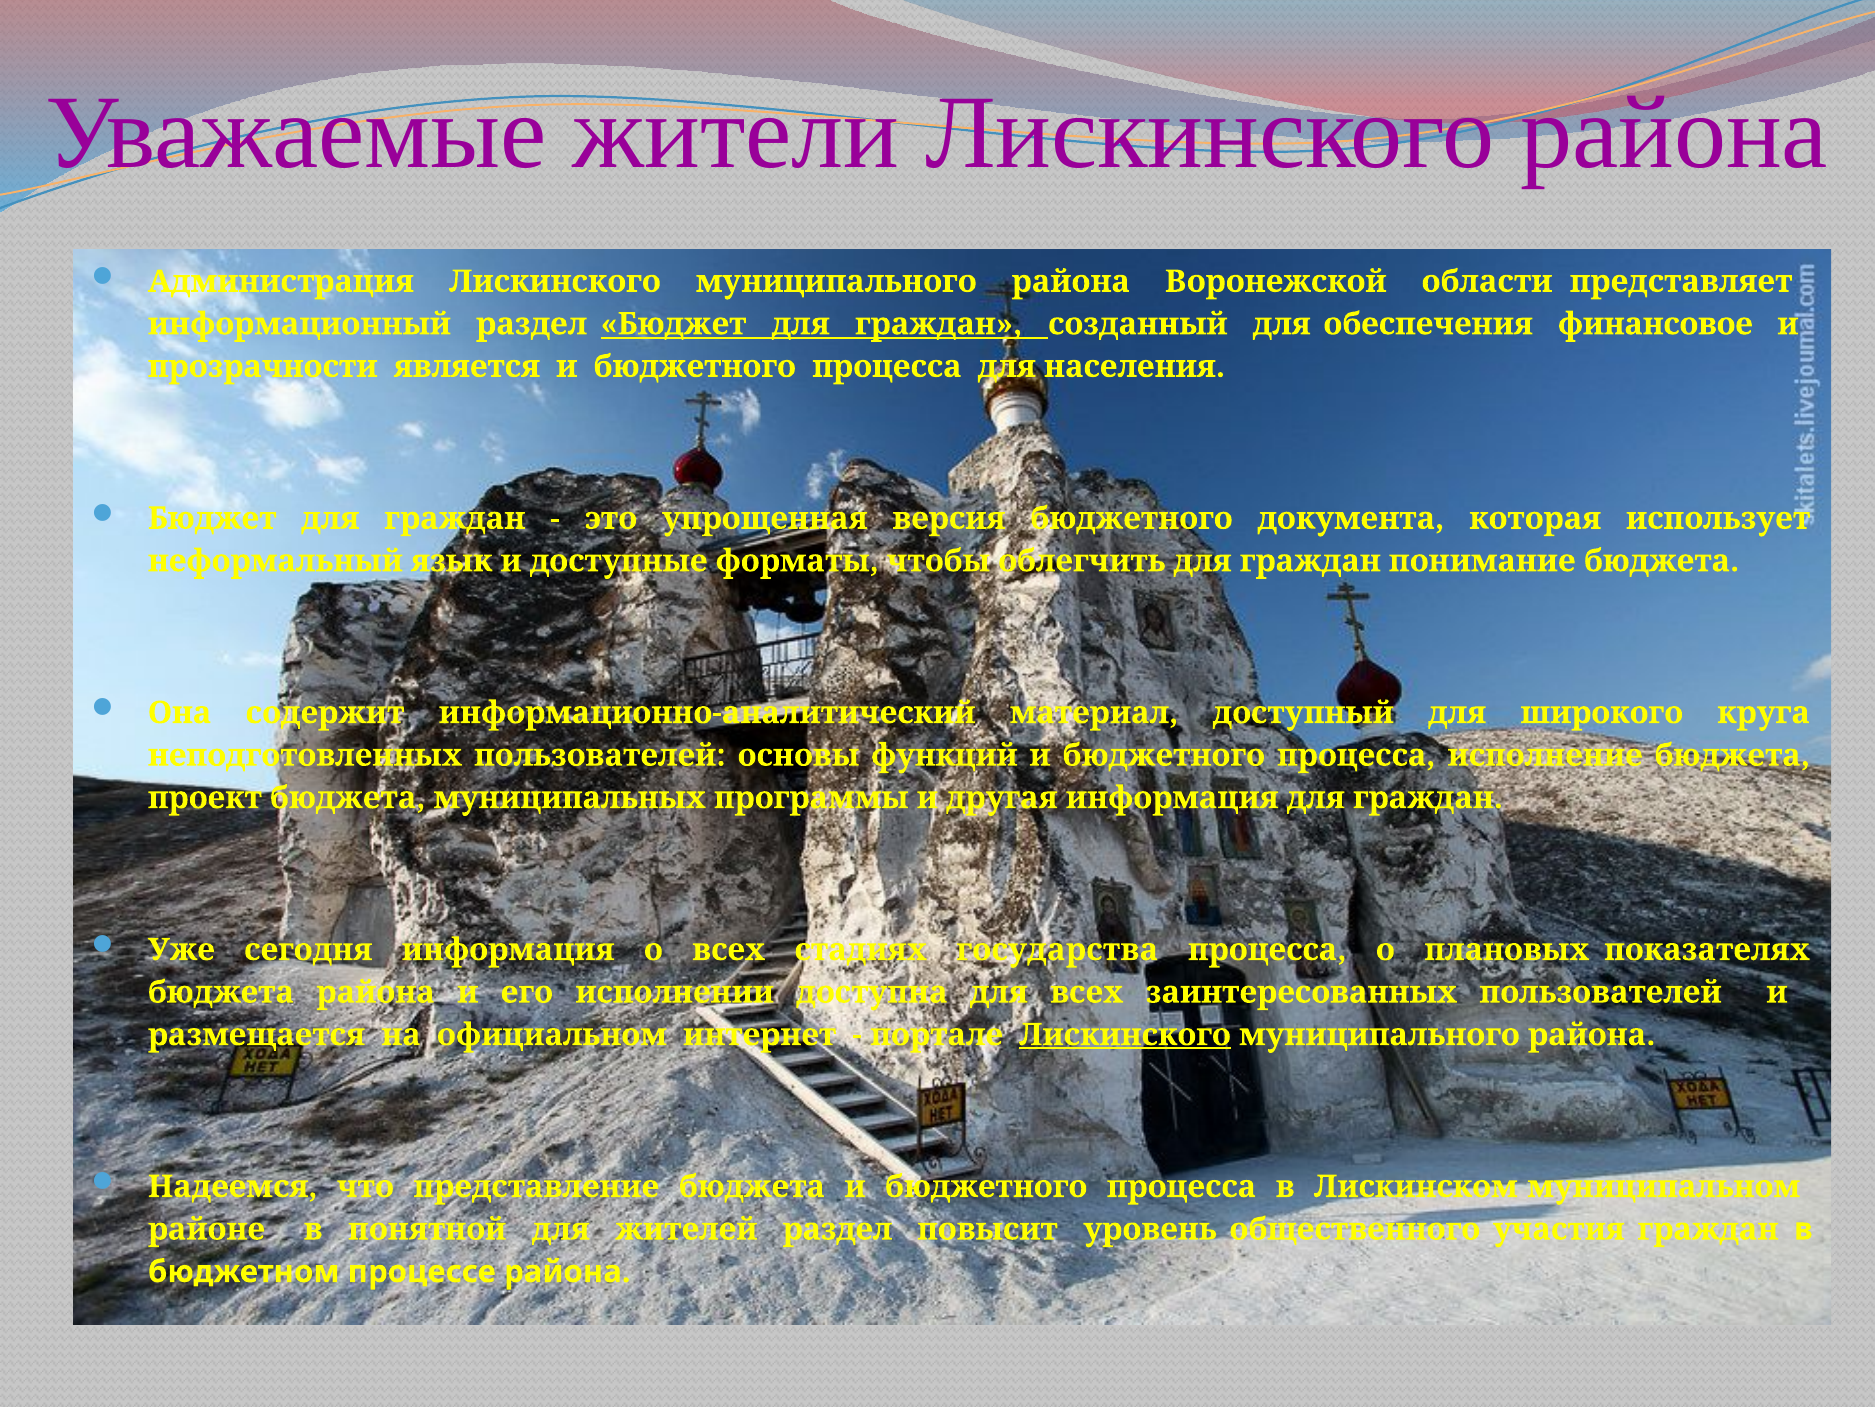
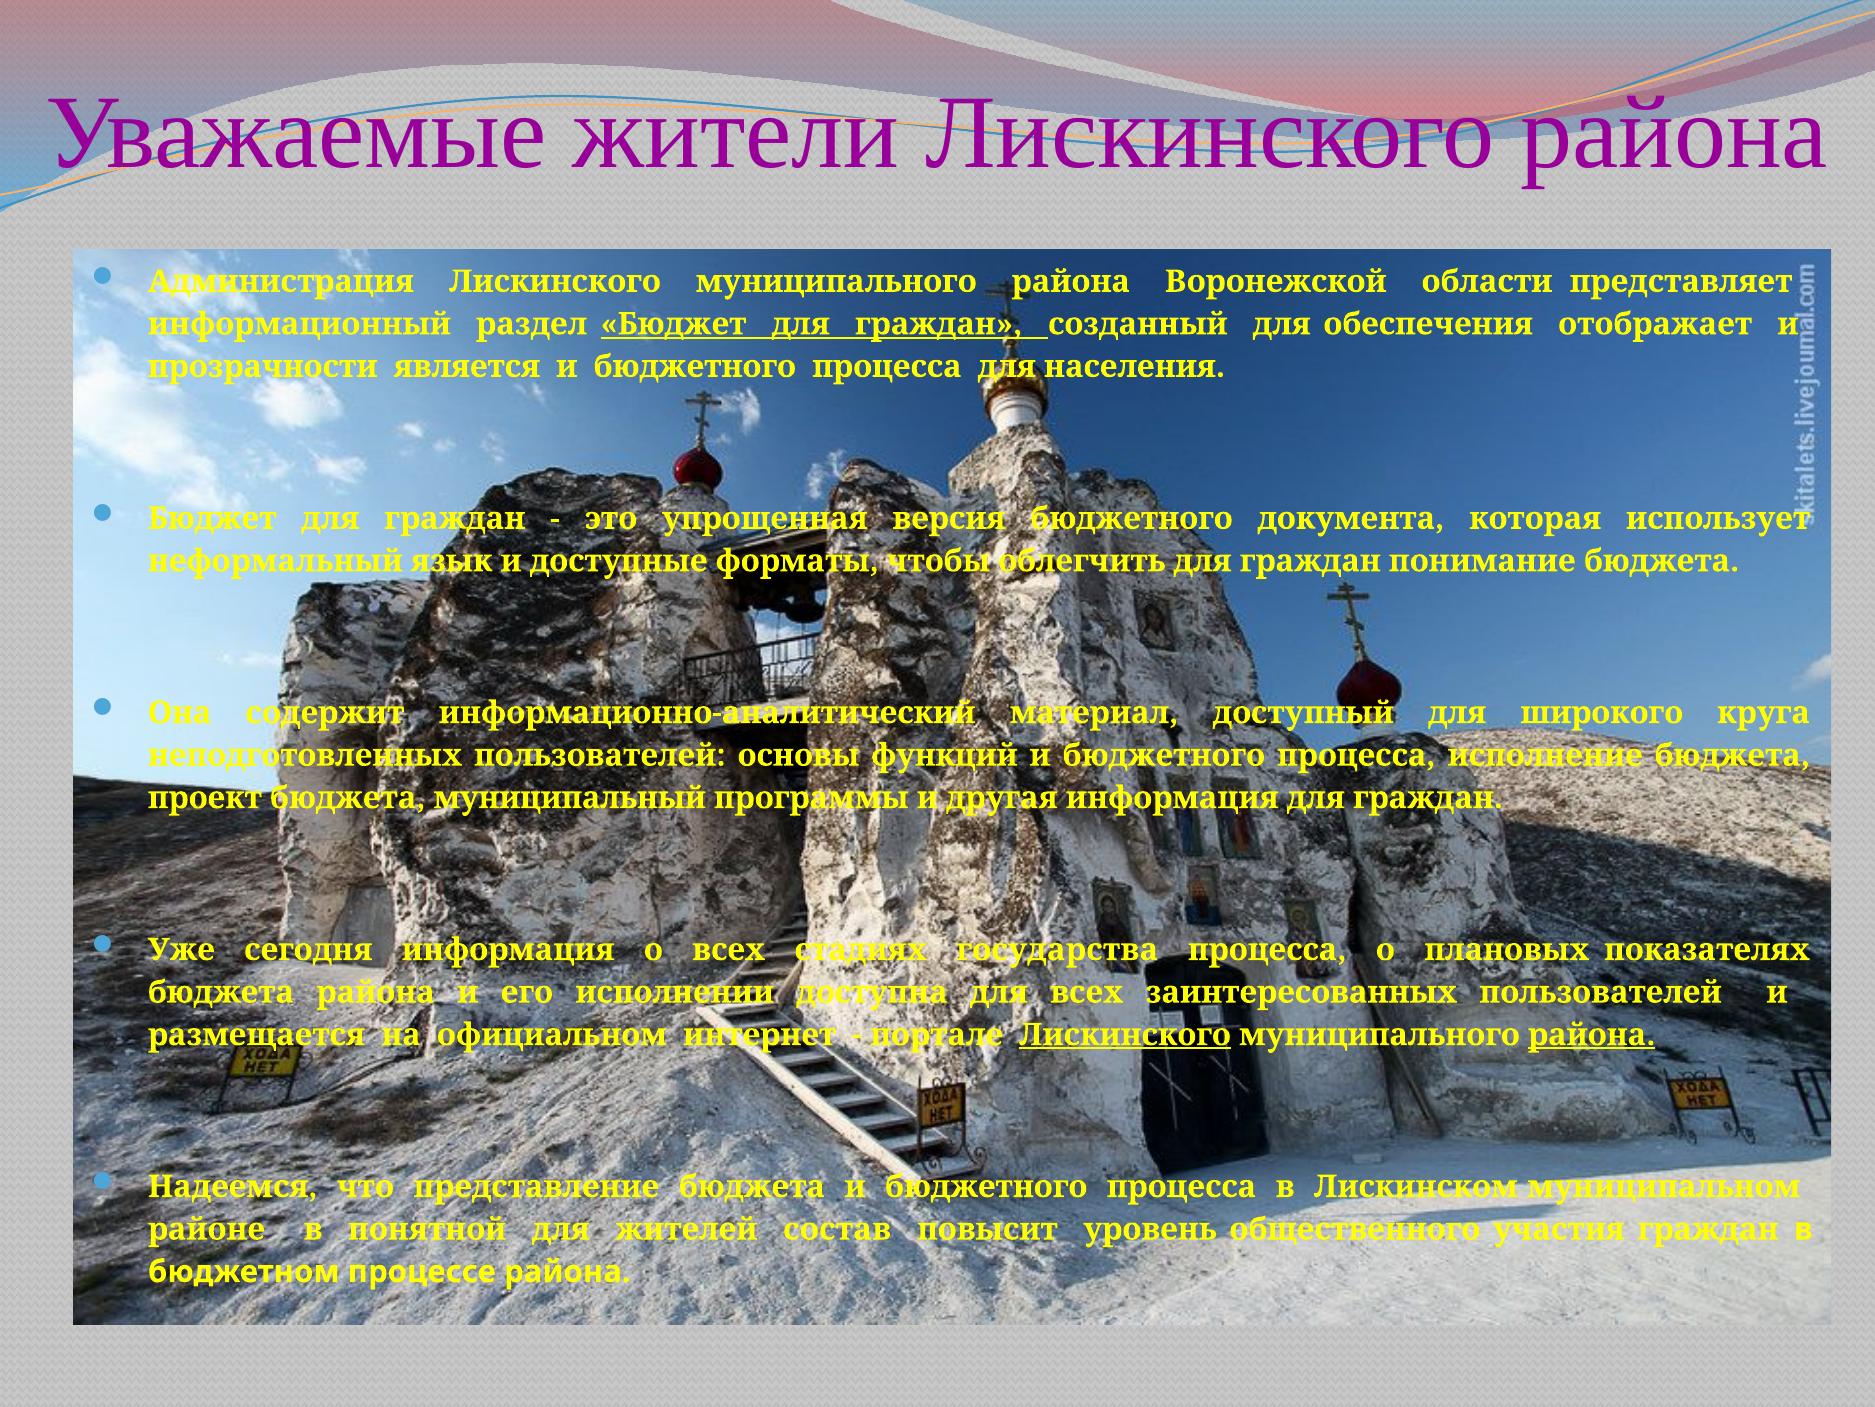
финансовое: финансовое -> отображает (1655, 324)
муниципальных: муниципальных -> муниципальный (570, 797)
района underline: none -> present (1592, 1034)
жителей раздел: раздел -> состав (837, 1229)
